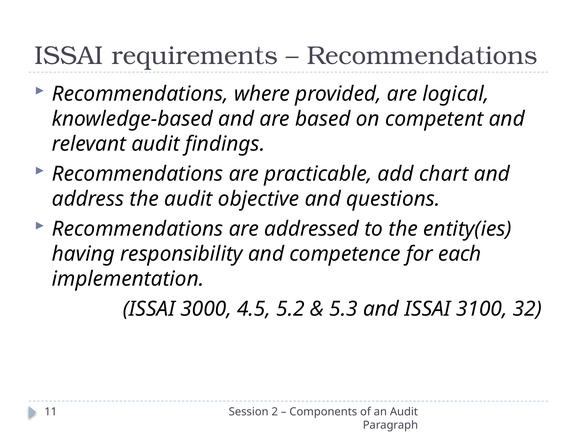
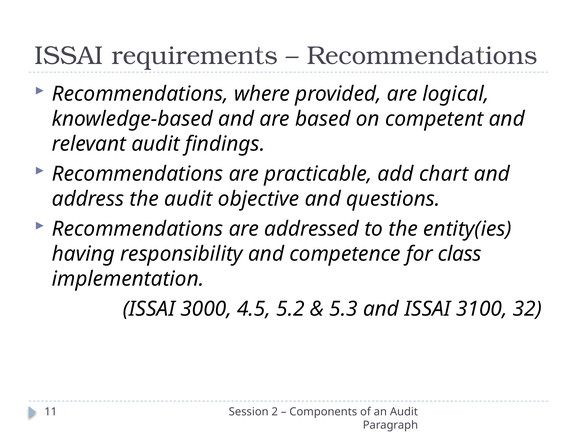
each: each -> class (460, 254)
